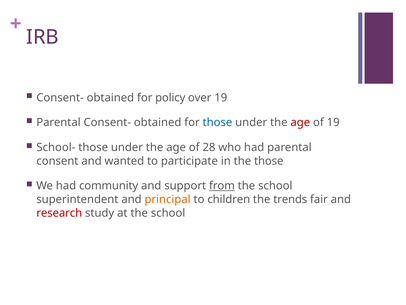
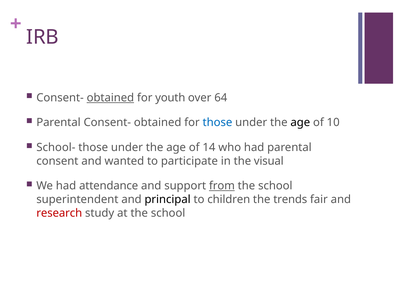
obtained underline: none -> present (110, 98)
policy: policy -> youth (170, 98)
over 19: 19 -> 64 (221, 98)
age colour: red -> black (300, 122)
of 19: 19 -> 10 (333, 122)
28: 28 -> 14 (209, 147)
the those: those -> visual (269, 161)
community: community -> attendance (109, 186)
principal colour: orange -> black (168, 199)
